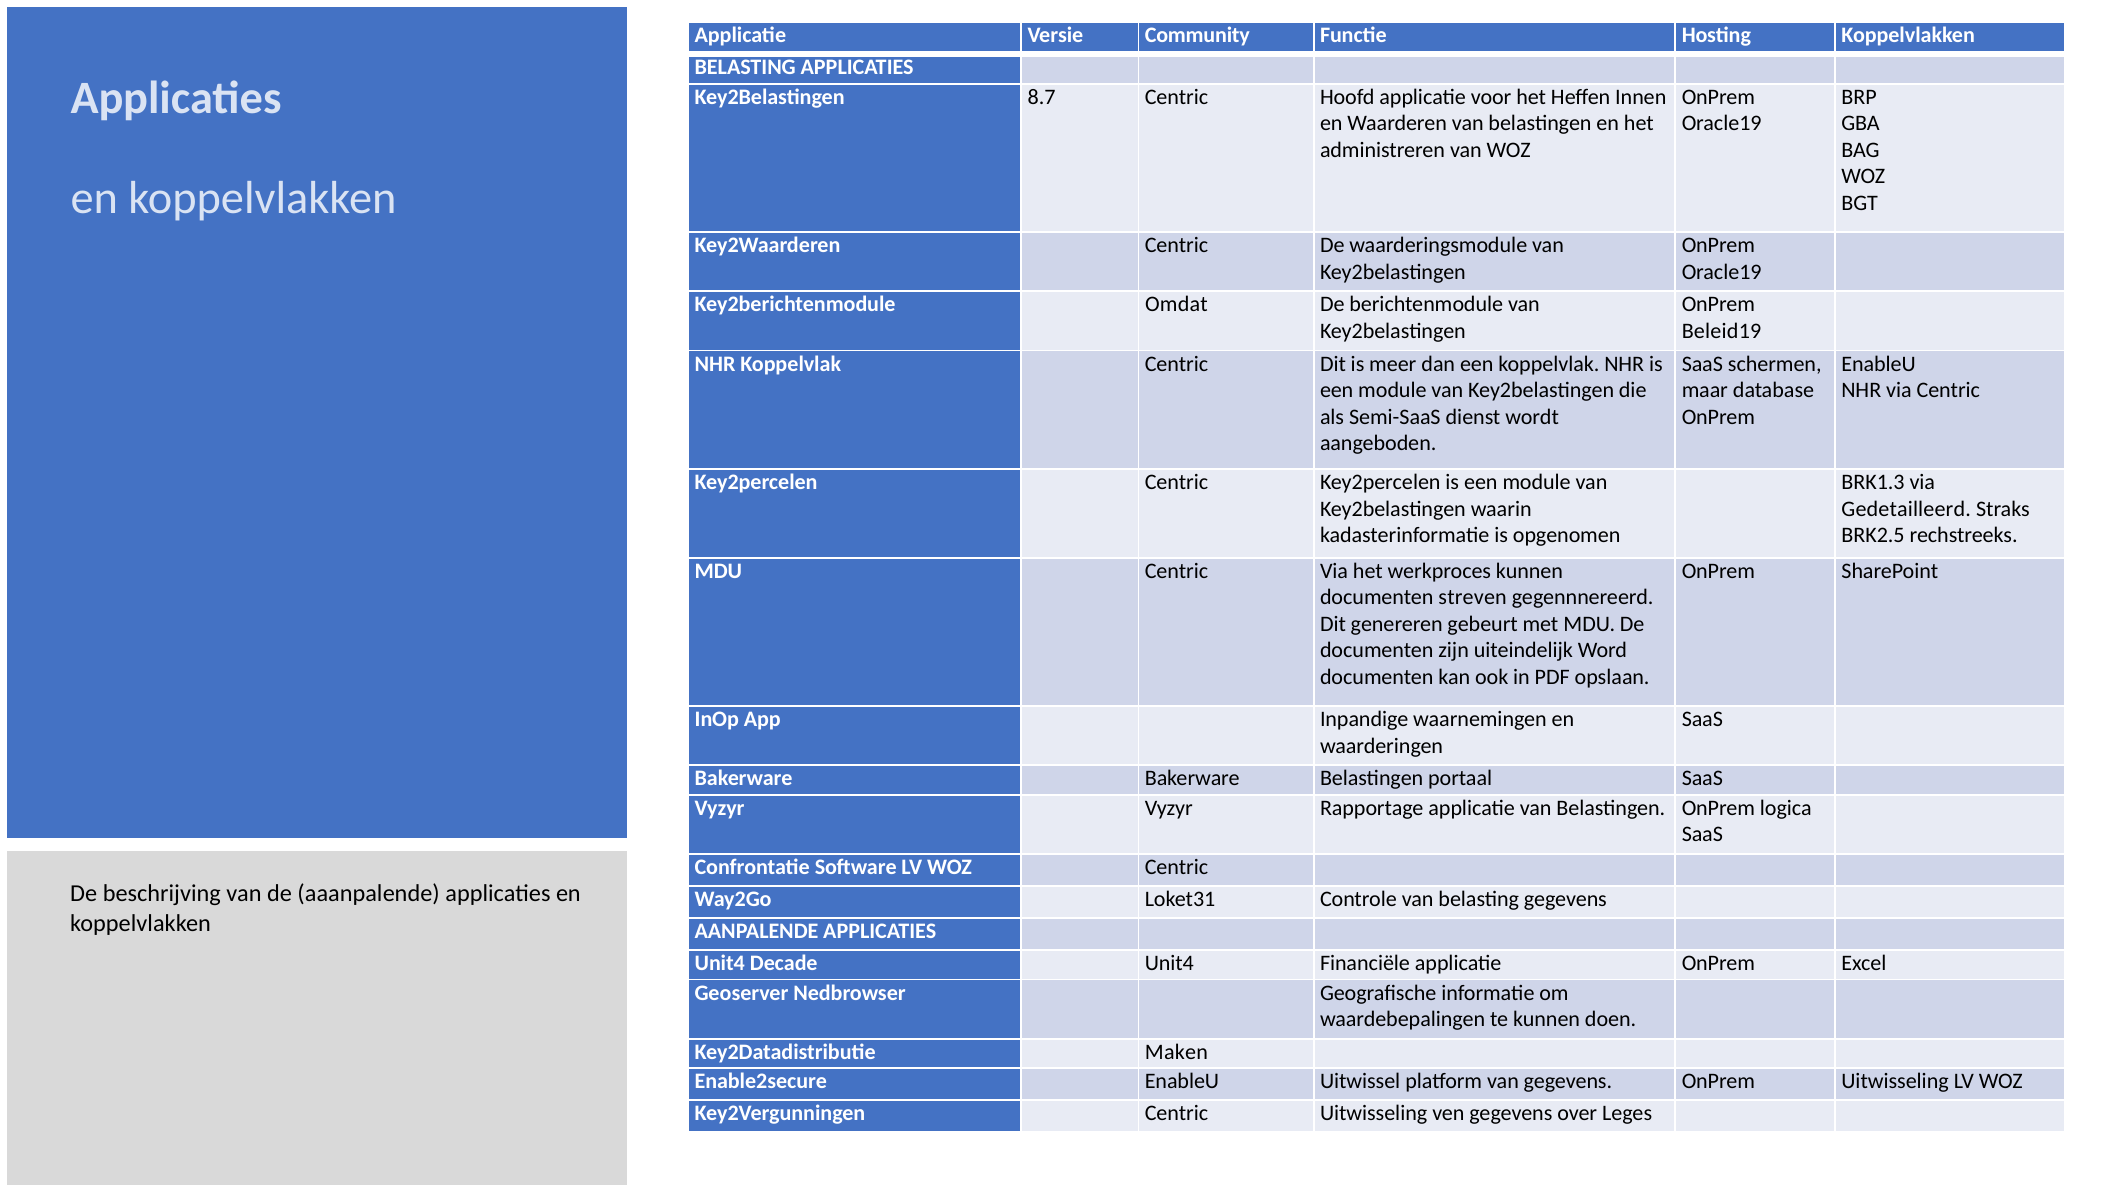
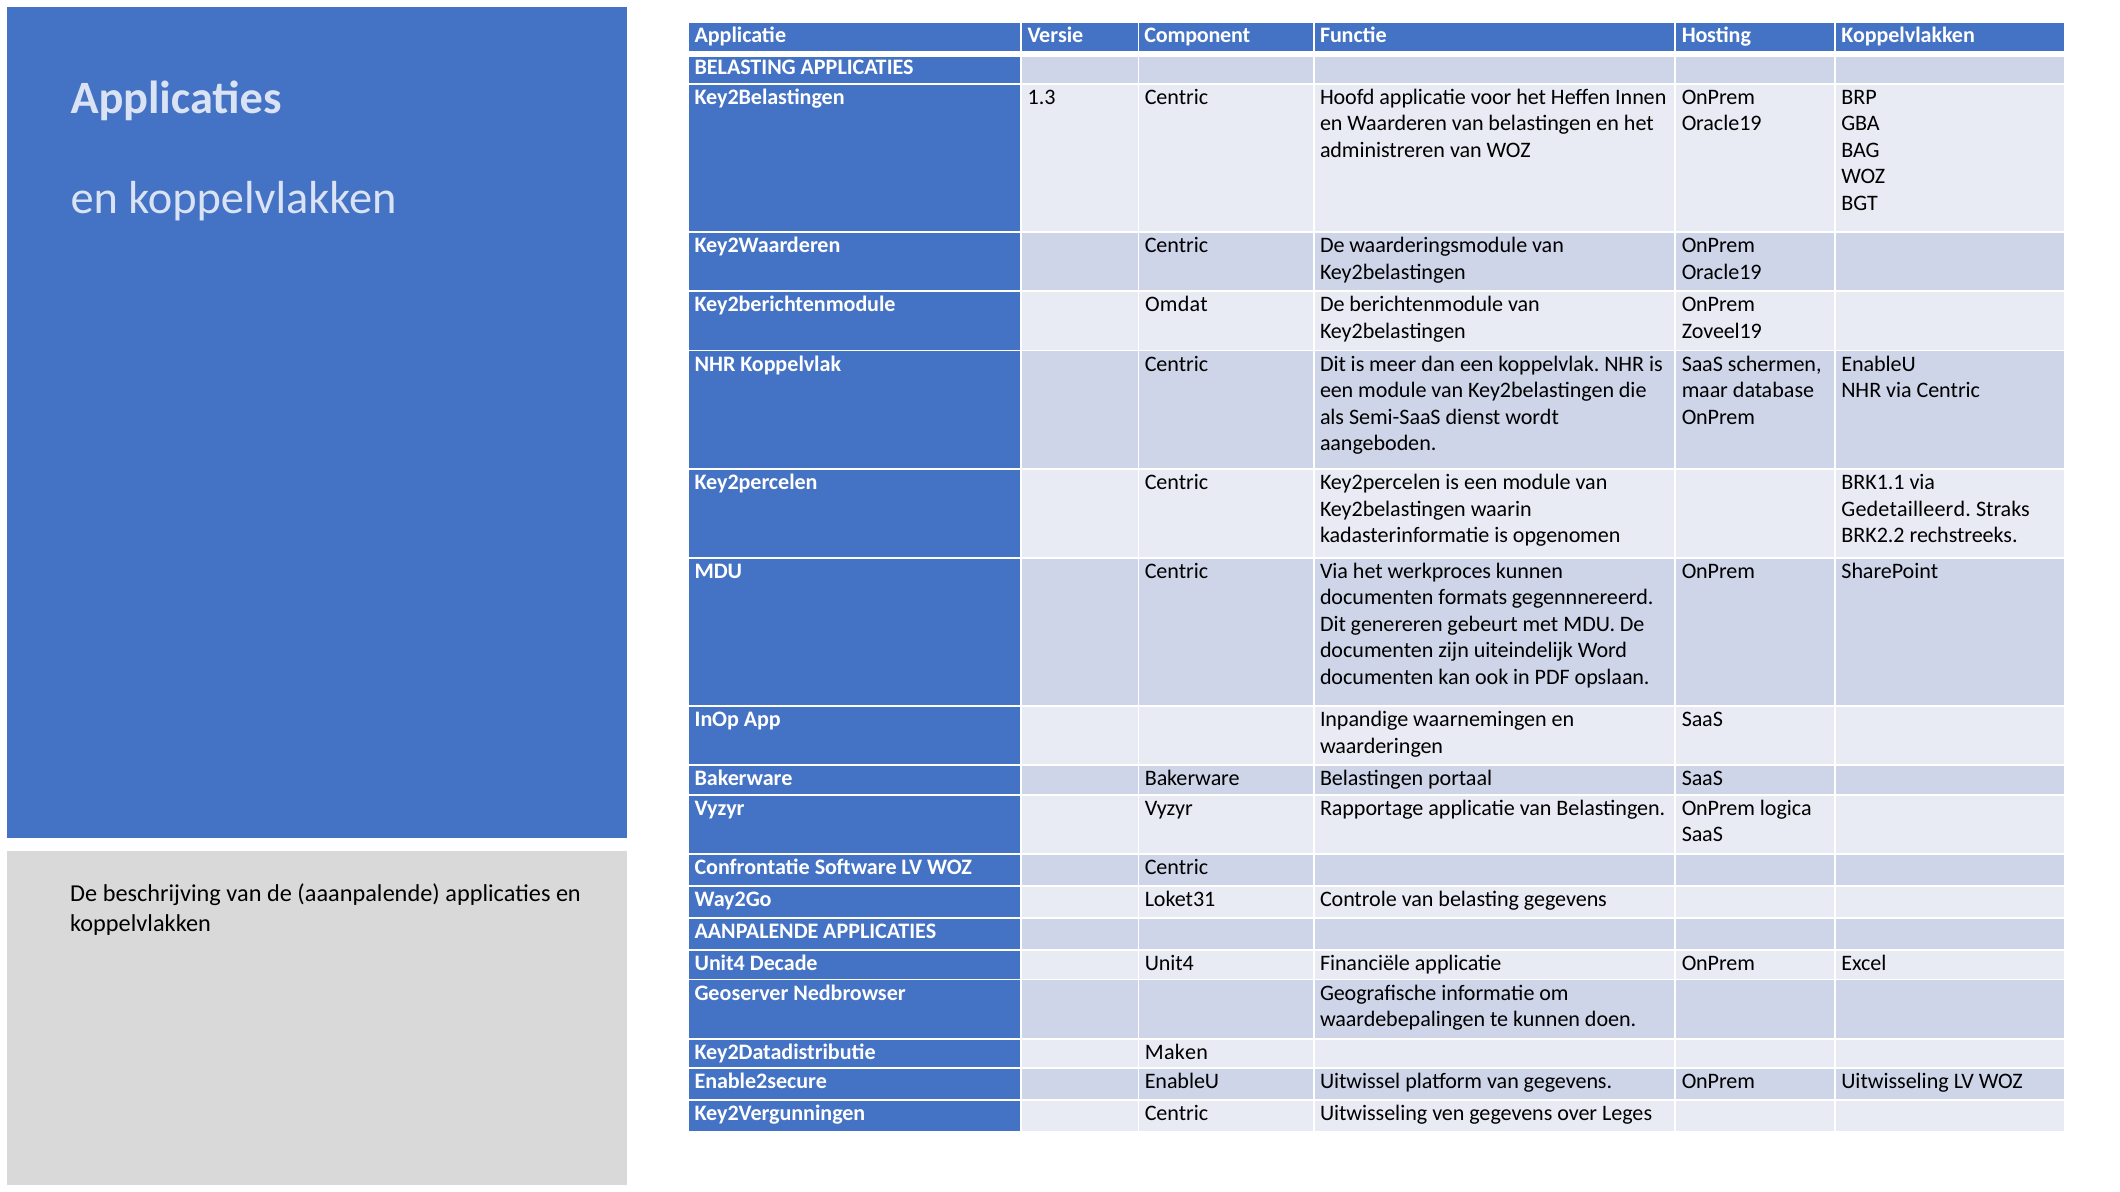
Community: Community -> Component (1197, 36)
8.7: 8.7 -> 1.3 (1042, 97)
Beleid19: Beleid19 -> Zoveel19 (1722, 331)
BRK1.3: BRK1.3 -> BRK1.1 (1873, 483)
BRK2.5: BRK2.5 -> BRK2.2 (1873, 535)
streven: streven -> formats (1473, 598)
